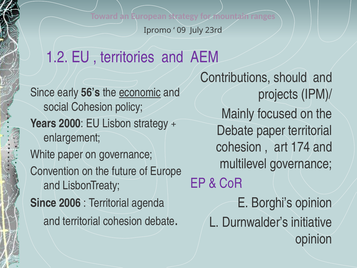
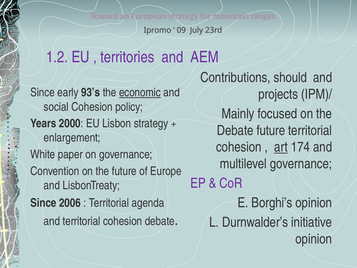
56’s: 56’s -> 93’s (91, 92)
Debate paper: paper -> future (271, 130)
art underline: none -> present (281, 147)
